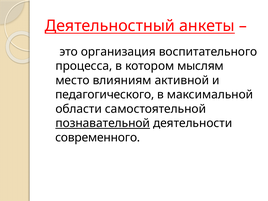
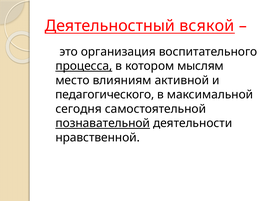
анкеты: анкеты -> всякой (207, 26)
процесса underline: none -> present (84, 66)
области: области -> сегодня (79, 109)
современного: современного -> нравственной (98, 138)
